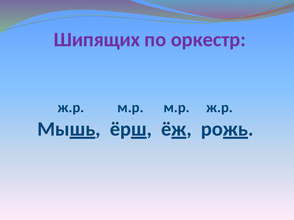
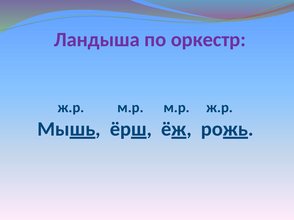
Шипящих: Шипящих -> Ландыша (97, 40)
